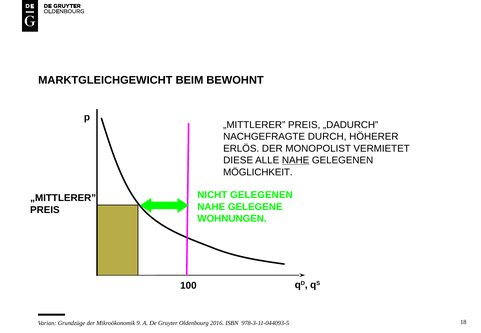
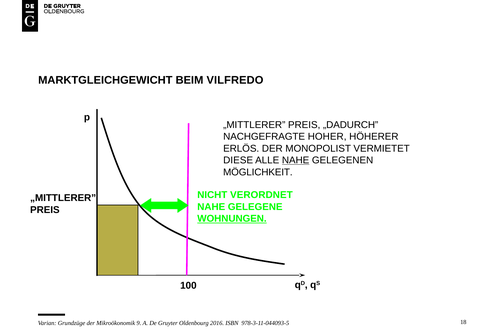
BEWOHNT: BEWOHNT -> VILFREDO (235, 80)
DURCH: DURCH -> HOHER (327, 137)
NICHT GELEGENEN: GELEGENEN -> VERORDNET (261, 195)
WOHNUNGEN underline: none -> present (232, 219)
